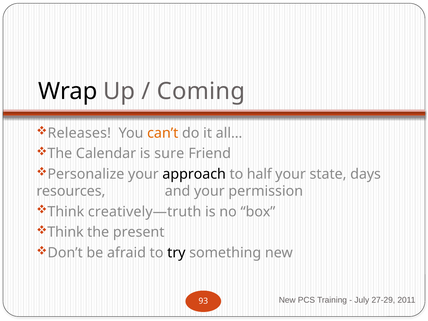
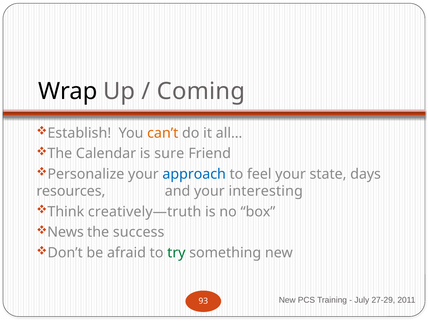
Releases: Releases -> Establish (79, 133)
approach colour: black -> blue (194, 174)
half: half -> feel (259, 174)
permission: permission -> interesting (266, 191)
Think: Think -> News (65, 232)
present: present -> success (139, 232)
try colour: black -> green (176, 253)
